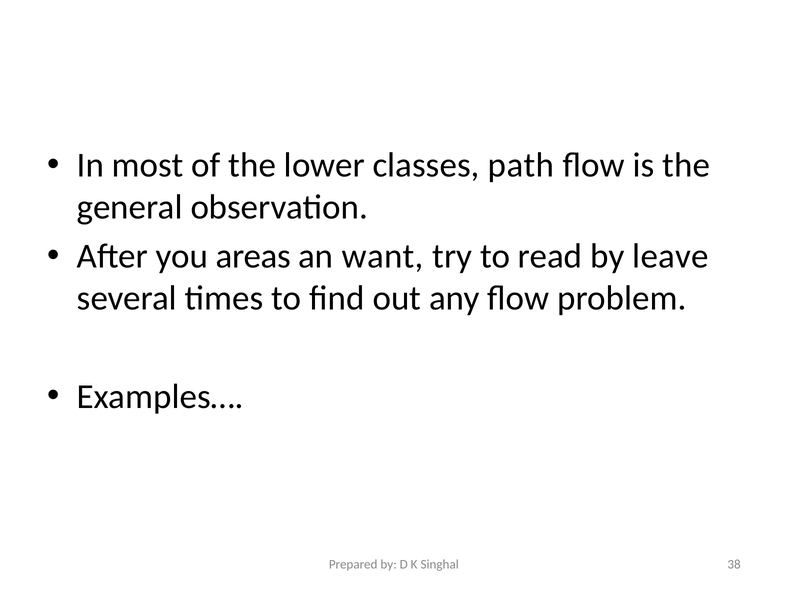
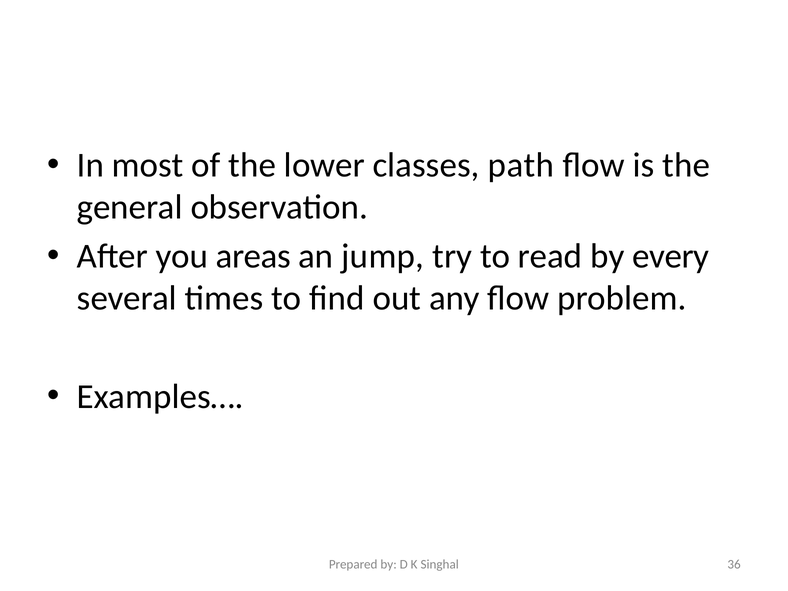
want: want -> jump (383, 256)
leave: leave -> every (671, 256)
38: 38 -> 36 (734, 564)
